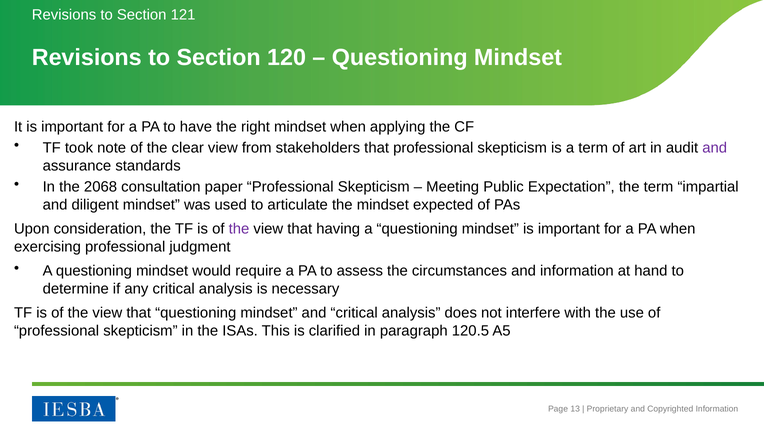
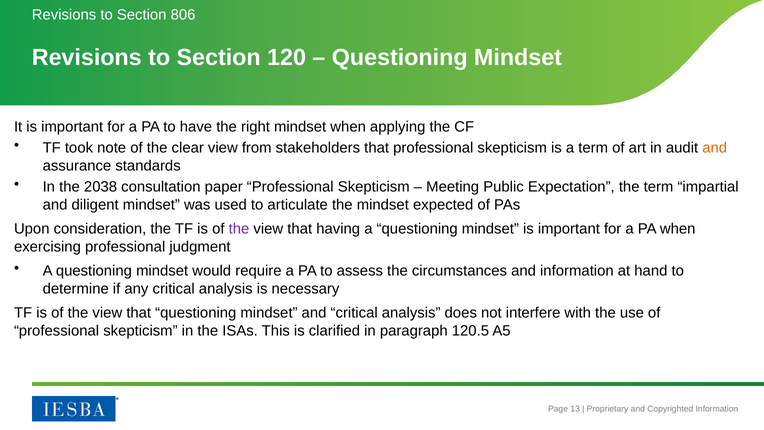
121: 121 -> 806 (183, 15)
and colour: purple -> orange (715, 148)
2068: 2068 -> 2038 (101, 187)
